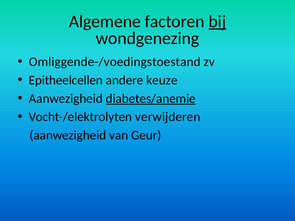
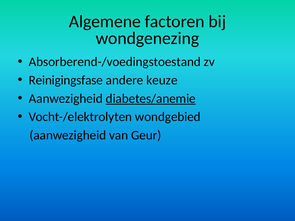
bij underline: present -> none (217, 21)
Omliggende-/voedingstoestand: Omliggende-/voedingstoestand -> Absorberend-/voedingstoestand (115, 62)
Epitheelcellen: Epitheelcellen -> Reinigingsfase (66, 80)
verwijderen: verwijderen -> wondgebied (168, 117)
